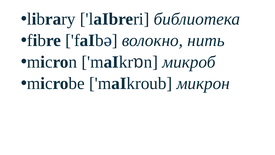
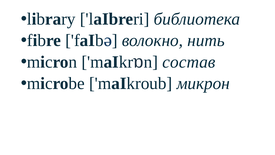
микроб: микроб -> состав (189, 62)
